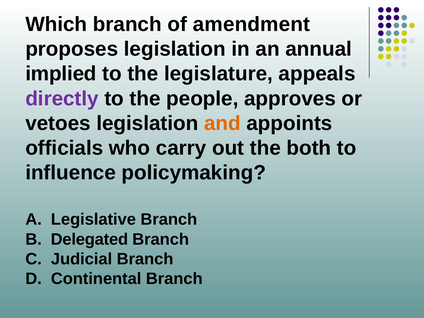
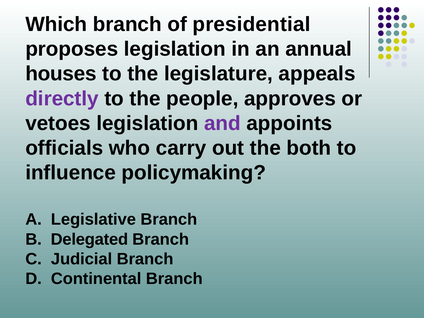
amendment: amendment -> presidential (252, 24)
implied: implied -> houses (61, 74)
and colour: orange -> purple (222, 123)
